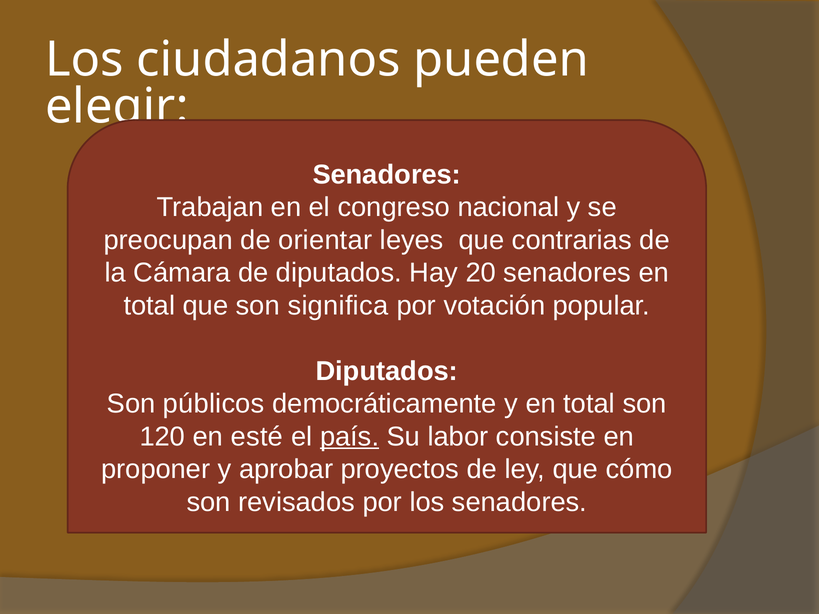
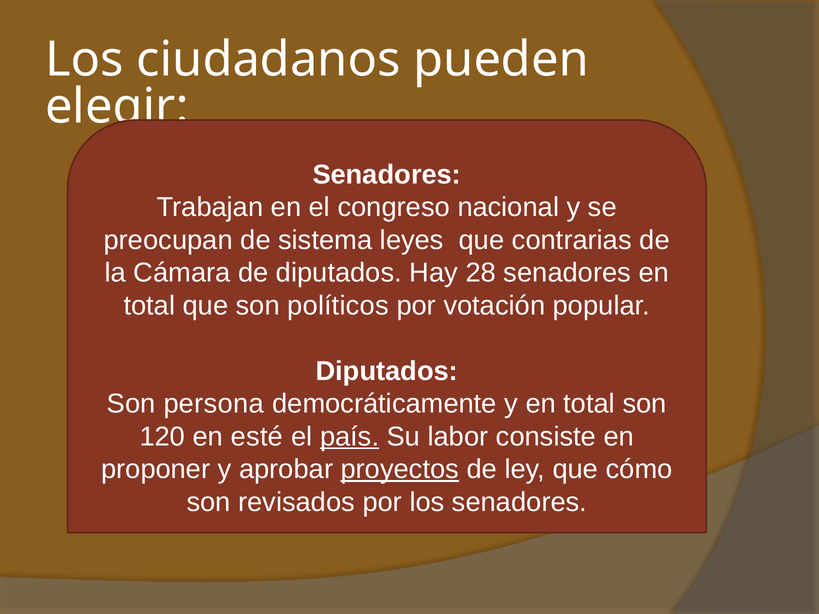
orientar: orientar -> sistema (325, 240)
20: 20 -> 28 (481, 273)
significa: significa -> políticos (338, 306)
públicos: públicos -> persona (214, 404)
proyectos underline: none -> present (400, 469)
